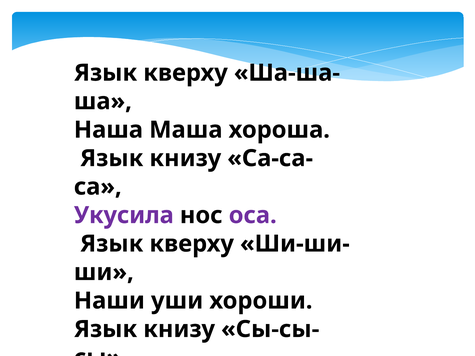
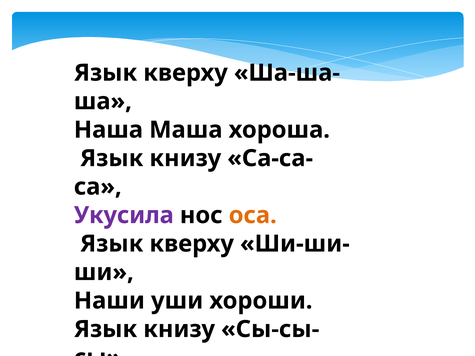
оса colour: purple -> orange (253, 215)
